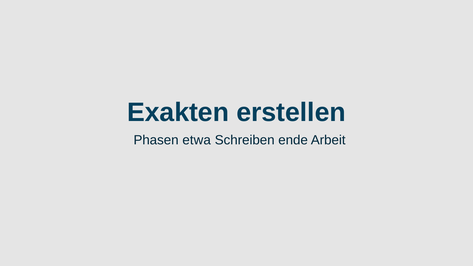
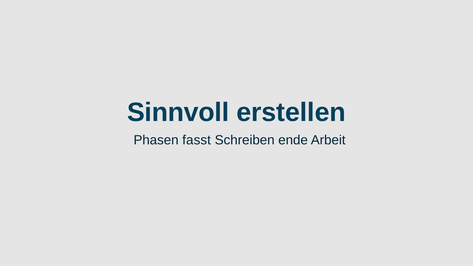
Exakten: Exakten -> Sinnvoll (178, 112)
etwa: etwa -> fasst (197, 140)
